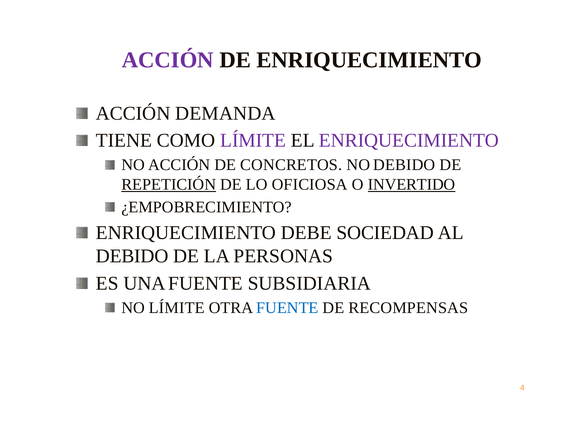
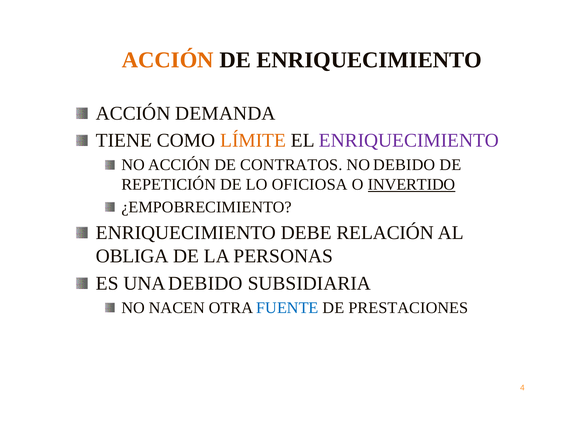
ACCIÓN colour: purple -> orange (168, 60)
LÍMITE colour: purple -> orange (253, 141)
CONCRETOS: CONCRETOS -> CONTRATOS (291, 165)
REPETICIÓN underline: present -> none (169, 184)
SOCIEDAD: SOCIEDAD -> RELACIÓN (385, 233)
DEBIDO: DEBIDO -> OBLIGA (132, 256)
UNA FUENTE: FUENTE -> DEBIDO (205, 283)
NO LÍMITE: LÍMITE -> NACEN (177, 308)
RECOMPENSAS: RECOMPENSAS -> PRESTACIONES (408, 308)
